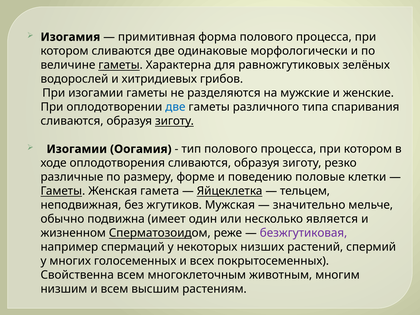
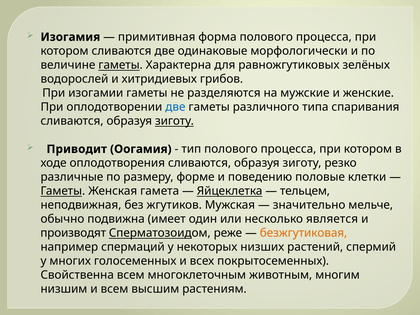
Изогамии: Изогамии -> Приводит (77, 149)
жизненном: жизненном -> производят (73, 233)
безжгутиковая colour: purple -> orange (304, 233)
